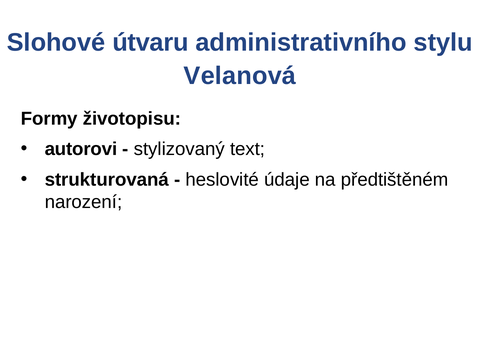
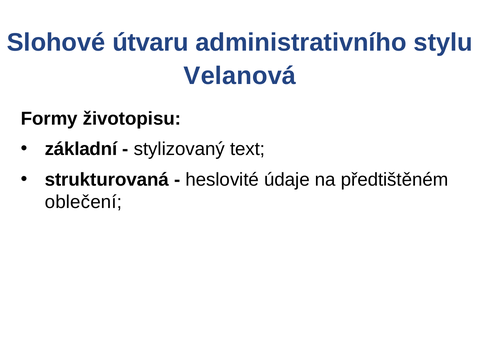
autorovi: autorovi -> základní (81, 149)
narození: narození -> oblečení (83, 202)
